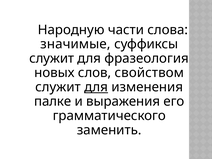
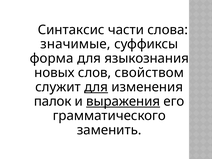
Народную: Народную -> Синтаксис (71, 30)
служит: служит -> форма (52, 58)
фразеология: фразеология -> языкознания (147, 58)
палке: палке -> палок (53, 101)
выражения underline: none -> present (123, 101)
